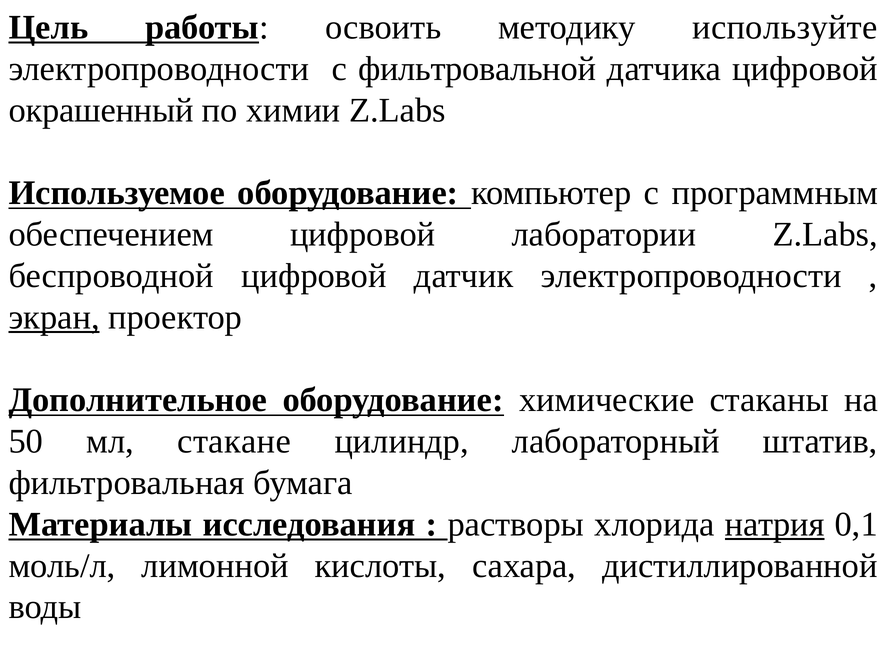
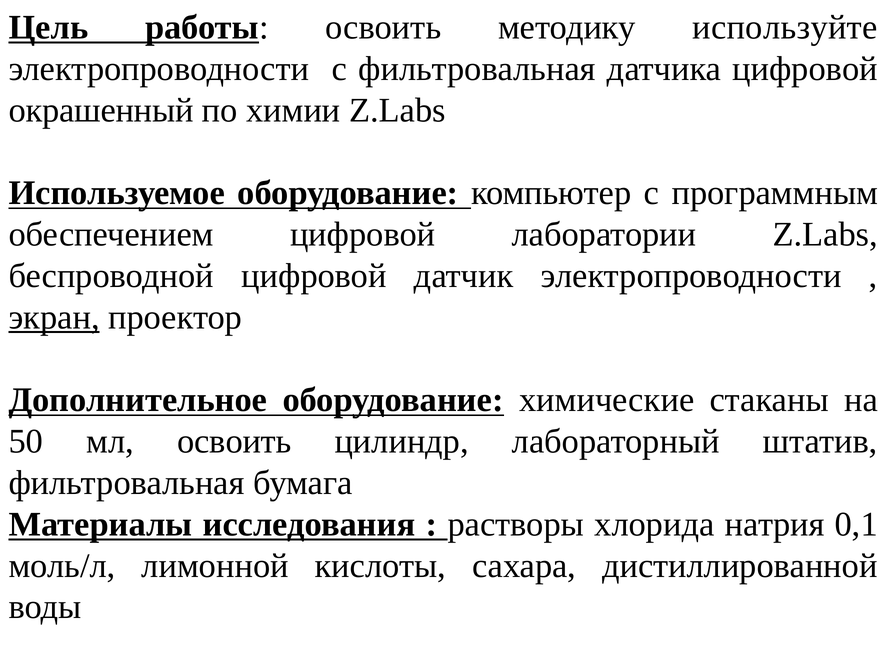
с фильтровальной: фильтровальной -> фильтровальная (477, 69)
мл стакане: стакане -> освоить (234, 442)
натрия underline: present -> none (775, 524)
